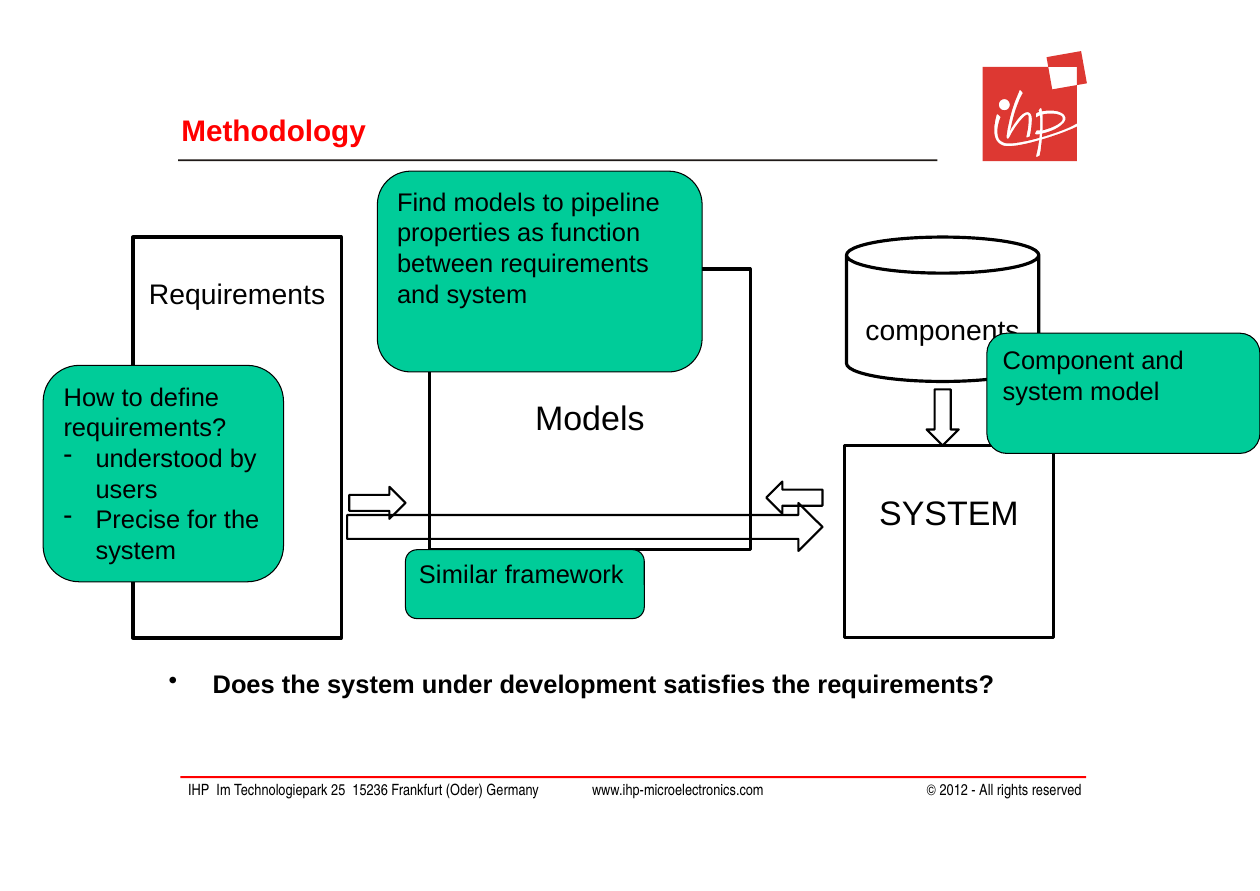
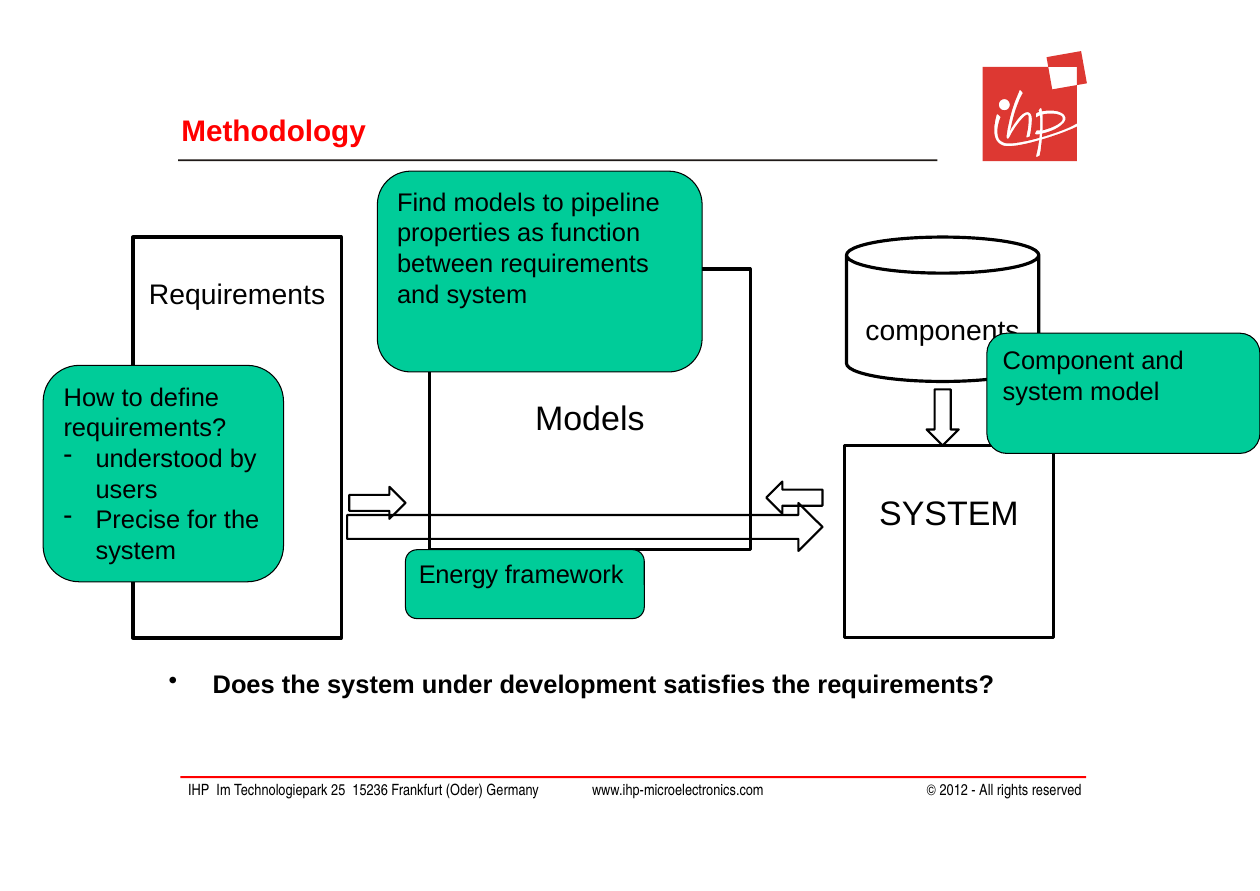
Similar: Similar -> Energy (458, 575)
